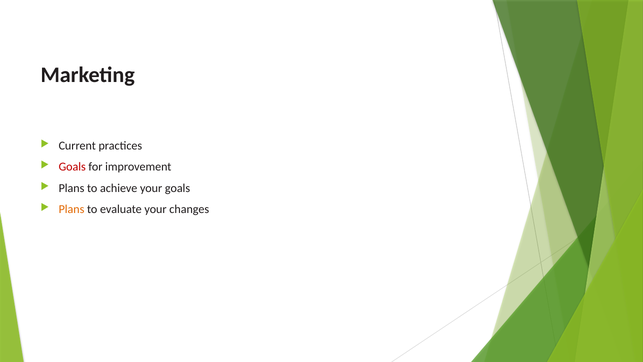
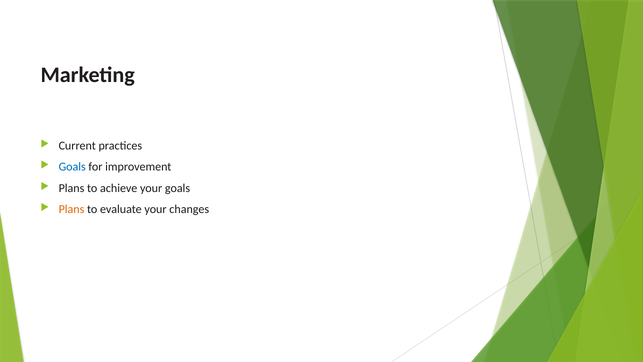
Goals colour: red -> blue (72, 167)
